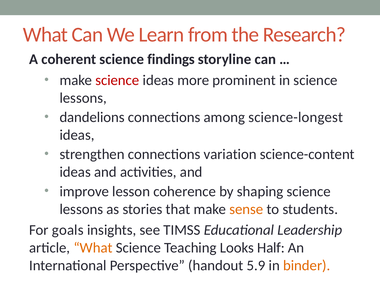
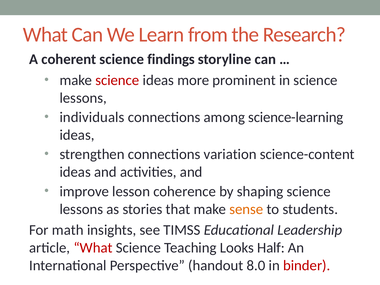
dandelions: dandelions -> individuals (92, 117)
science-longest: science-longest -> science-learning (296, 117)
goals: goals -> math (68, 230)
What colour: orange -> red (93, 248)
5.9: 5.9 -> 8.0 (256, 266)
binder colour: orange -> red (307, 266)
